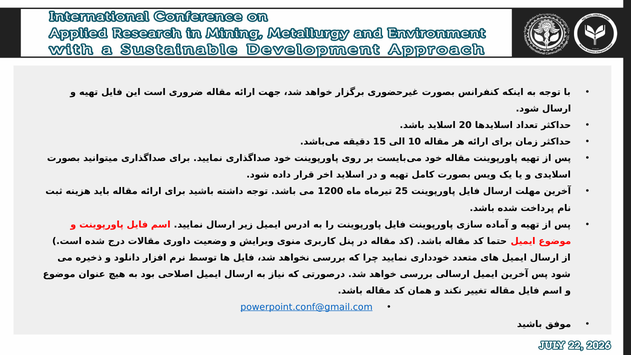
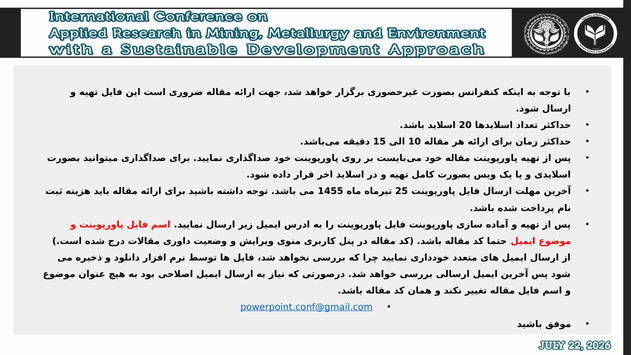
1200: 1200 -> 1455 (331, 191)
